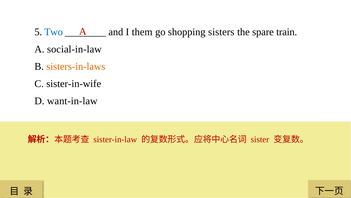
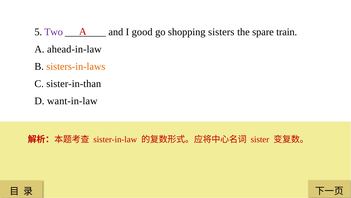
Two colour: blue -> purple (54, 32)
them: them -> good (142, 32)
social-in-law: social-in-law -> ahead-in-law (74, 49)
sister-in-wife: sister-in-wife -> sister-in-than (74, 83)
